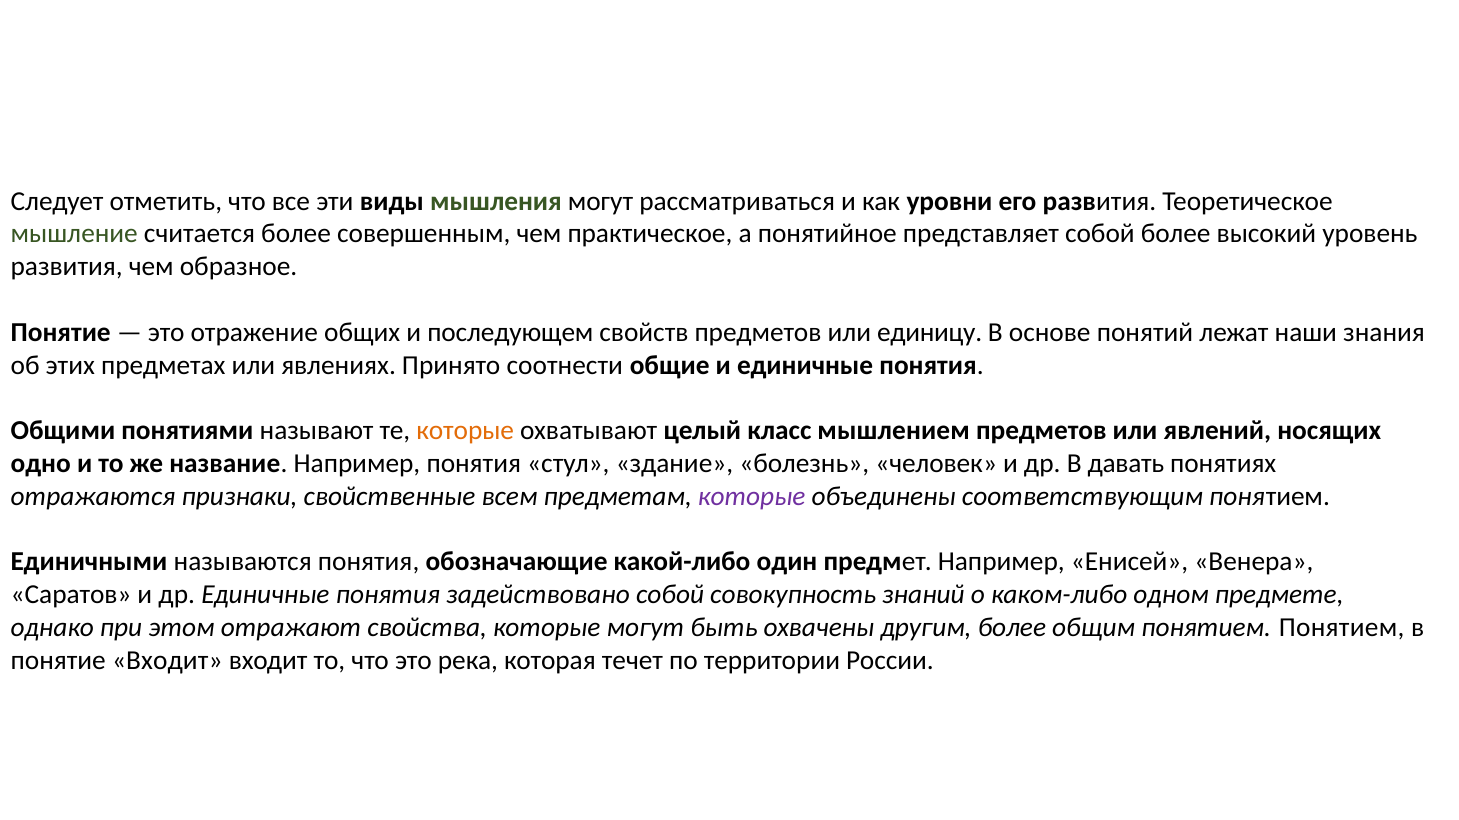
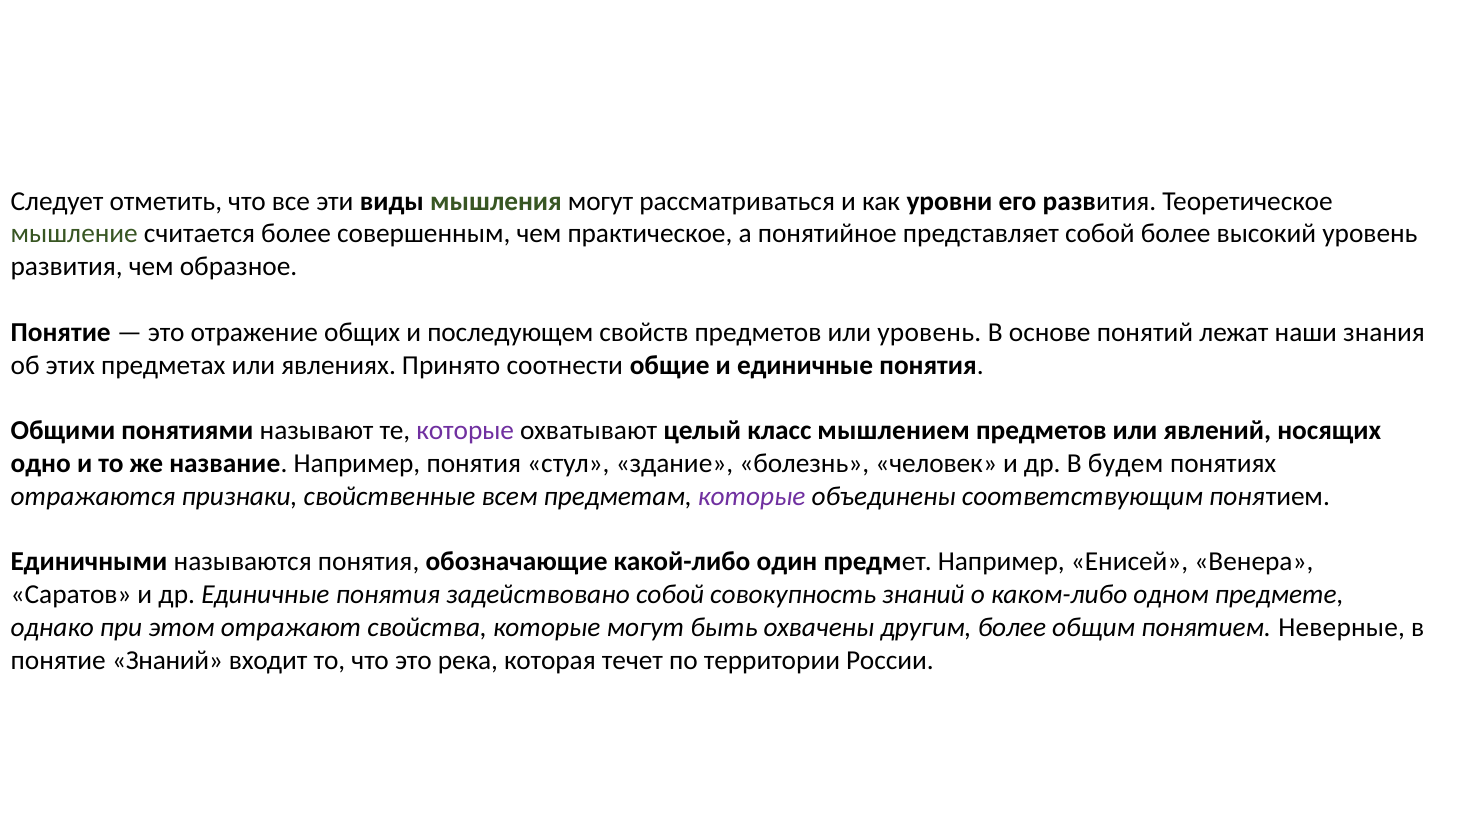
или единицу: единицу -> уровень (929, 333)
которые colour: orange -> purple (465, 431)
давать: давать -> будем (1126, 464)
понятием Понятием: Понятием -> Неверные (1342, 628)
понятие Входит: Входит -> Знаний (168, 661)
